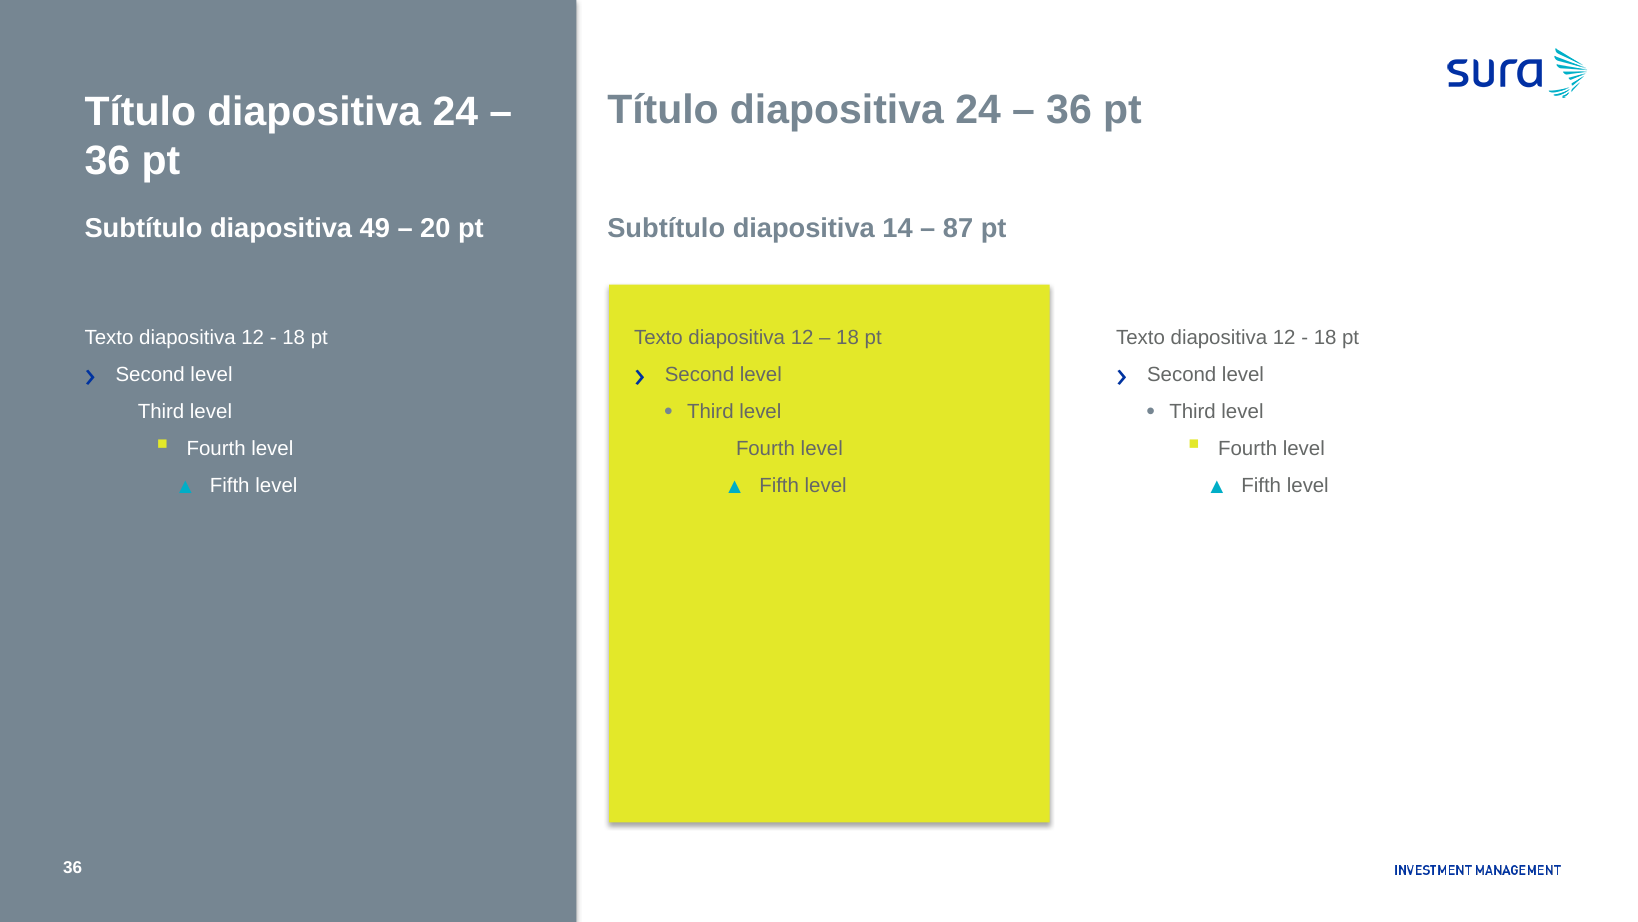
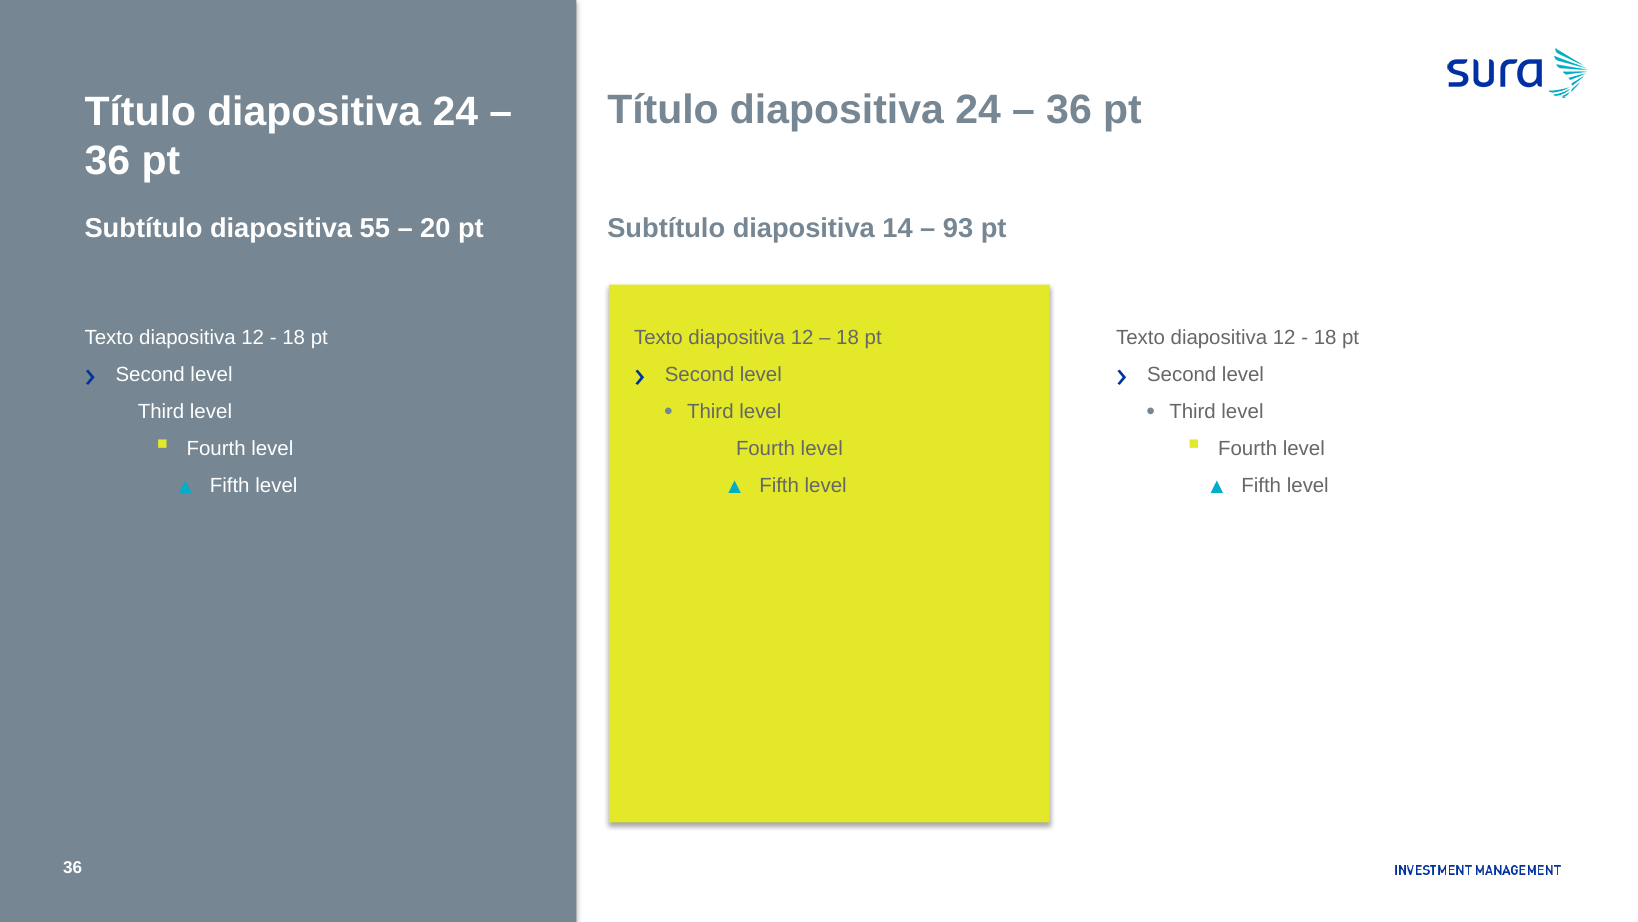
49: 49 -> 55 (375, 229)
87: 87 -> 93 (958, 229)
